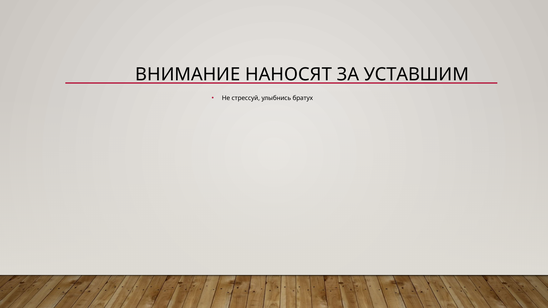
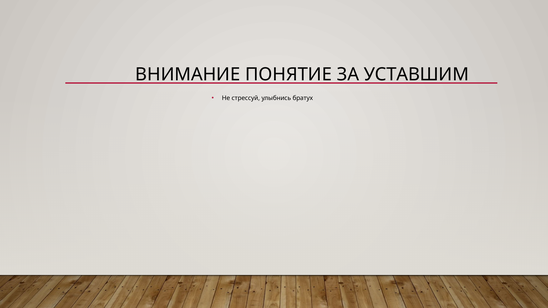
НАНОСЯТ: НАНОСЯТ -> ПОНЯТИЕ (289, 75)
